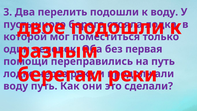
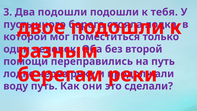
Два перелить: перелить -> подошли (62, 12)
к воду: воду -> тебя (164, 12)
первая: первая -> второй (144, 49)
